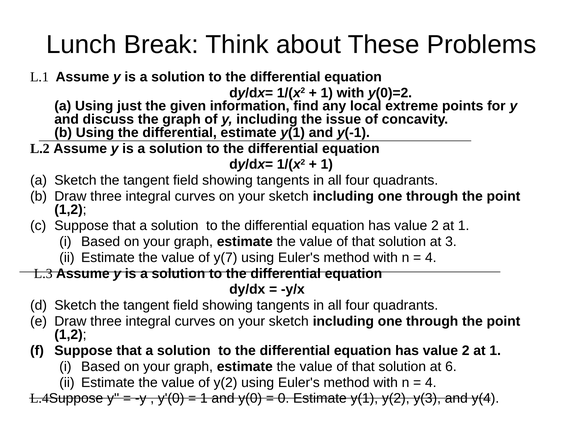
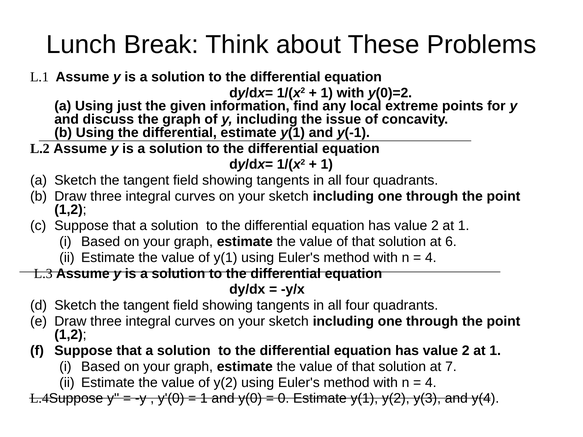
3: 3 -> 6 (451, 242)
of y(7: y(7 -> y(1 (226, 258)
6: 6 -> 7 (451, 367)
